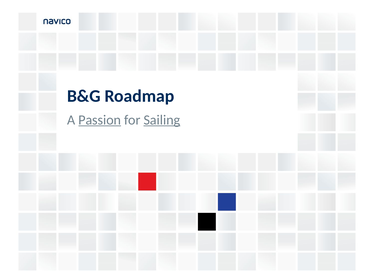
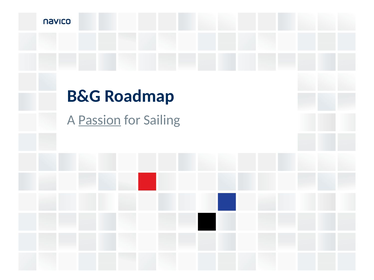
Sailing underline: present -> none (162, 120)
